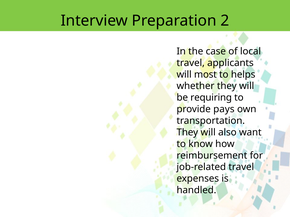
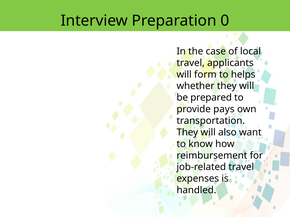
2: 2 -> 0 (225, 21)
most: most -> form (205, 75)
requiring: requiring -> prepared (211, 98)
